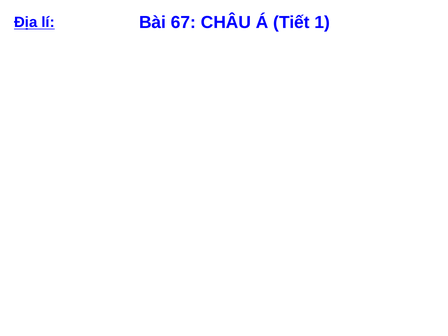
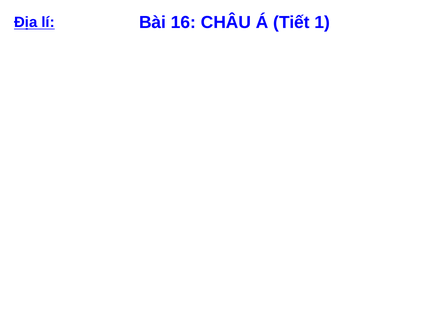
67: 67 -> 16 (183, 22)
